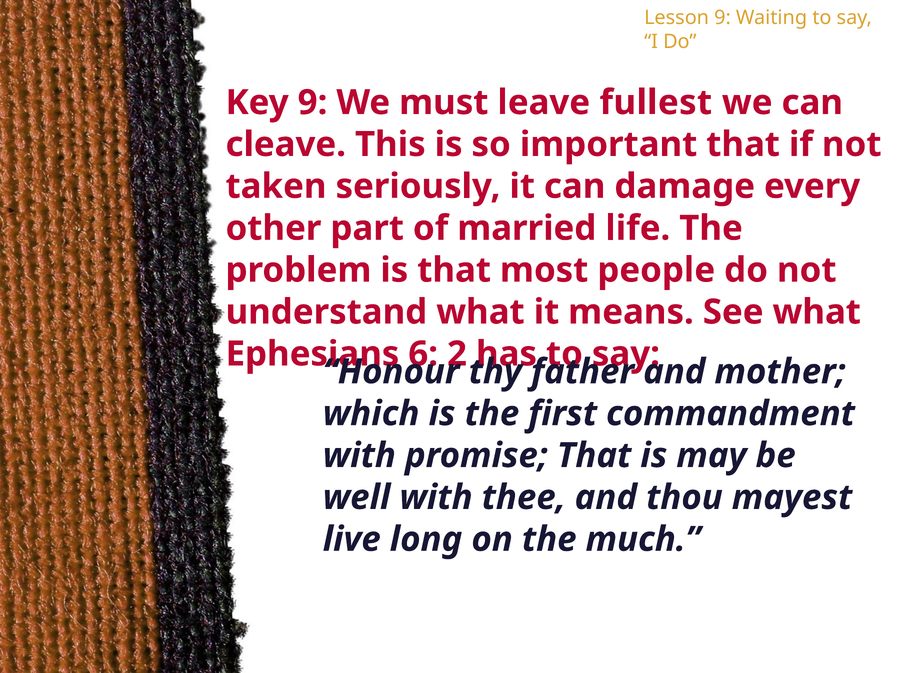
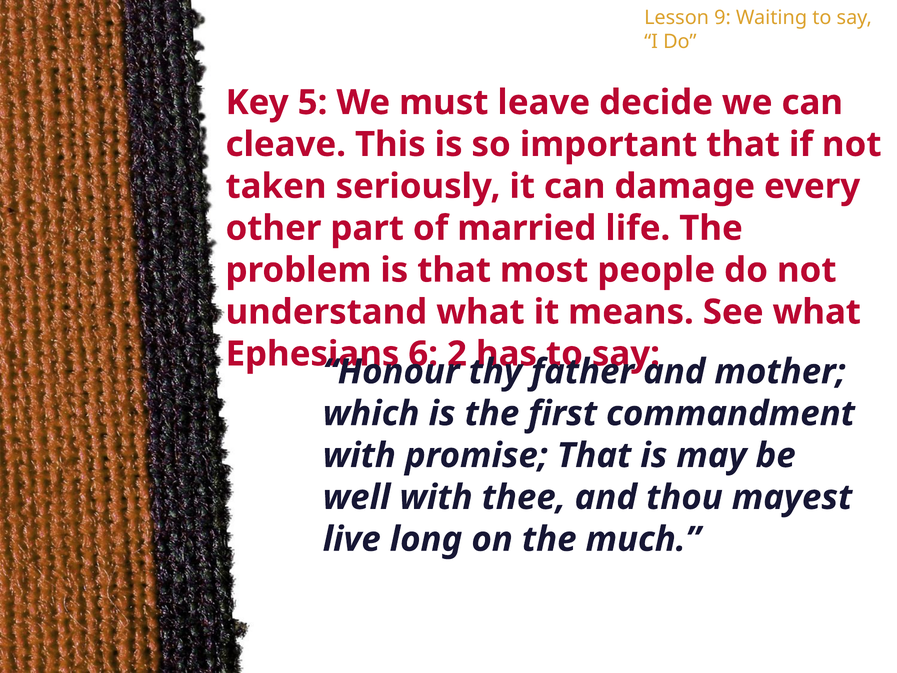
Key 9: 9 -> 5 (313, 103)
fullest: fullest -> decide (656, 103)
